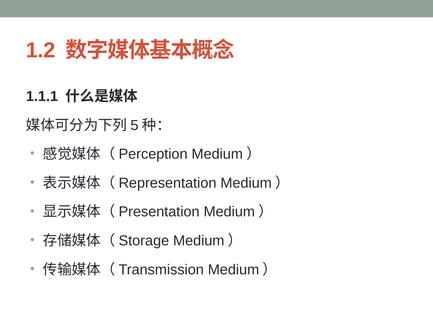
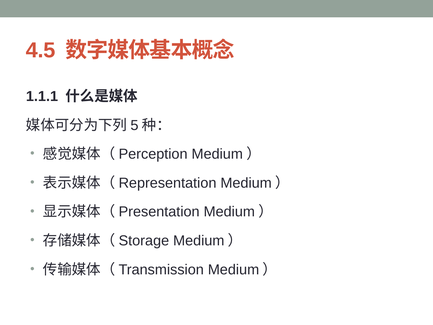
1.2: 1.2 -> 4.5 (41, 50)
